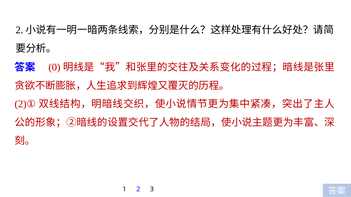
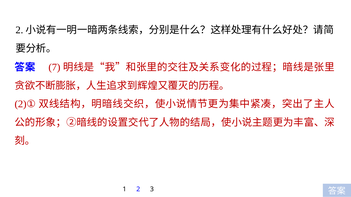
0: 0 -> 7 (54, 67)
